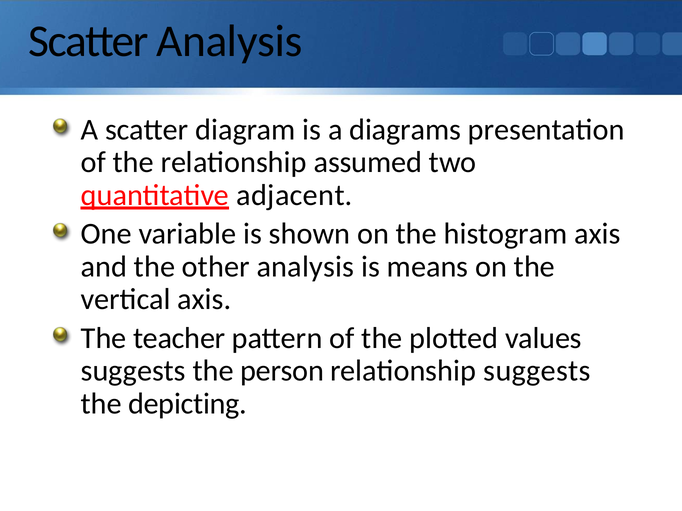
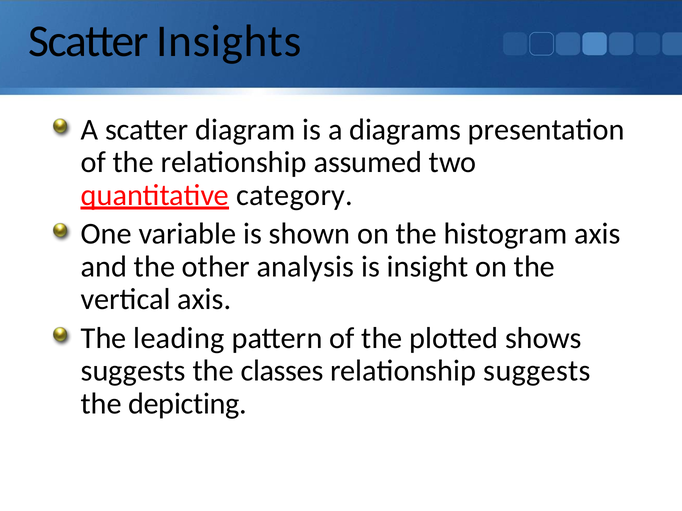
Scatter Analysis: Analysis -> Insights (229, 41)
adjacent: adjacent -> category (295, 195)
means: means -> insight (428, 267)
teacher: teacher -> leading (179, 339)
values: values -> shows (543, 339)
person: person -> classes (282, 371)
